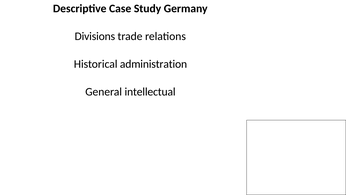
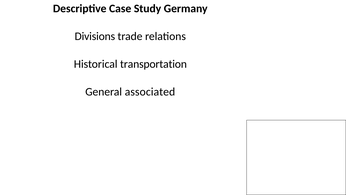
administration: administration -> transportation (154, 64)
intellectual: intellectual -> associated (150, 92)
